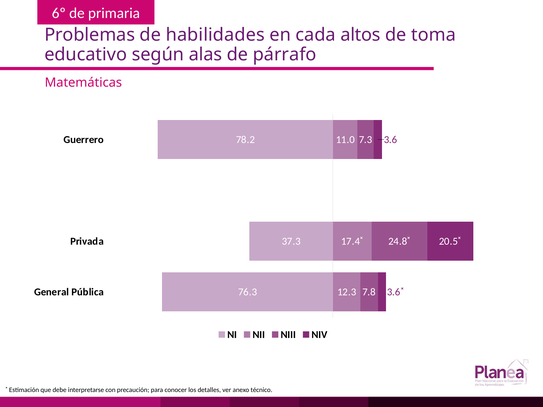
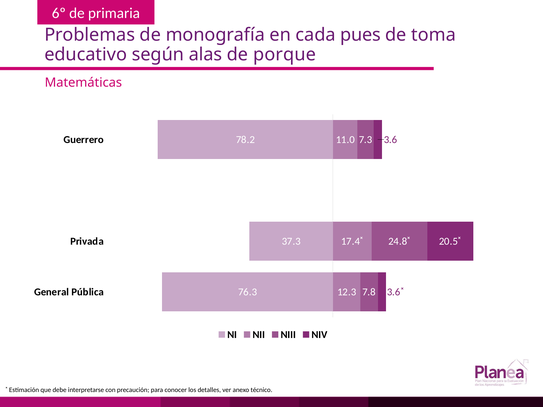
habilidades: habilidades -> monografía (215, 35)
altos: altos -> pues (361, 35)
párrafo: párrafo -> porque (285, 55)
